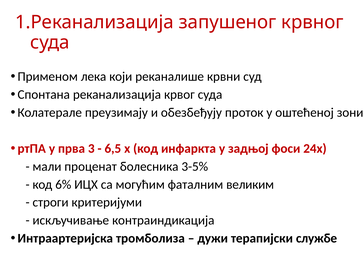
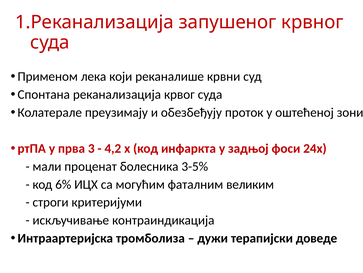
6,5: 6,5 -> 4,2 (113, 148)
службе: службе -> доведе (317, 238)
